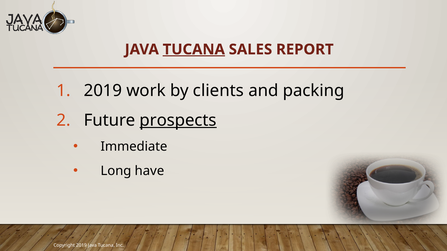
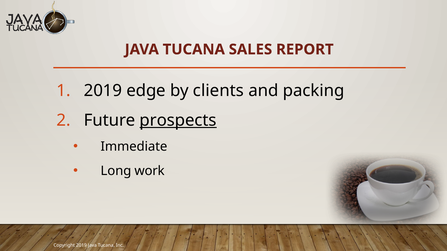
TUCANA underline: present -> none (194, 50)
work: work -> edge (146, 91)
have: have -> work (150, 171)
